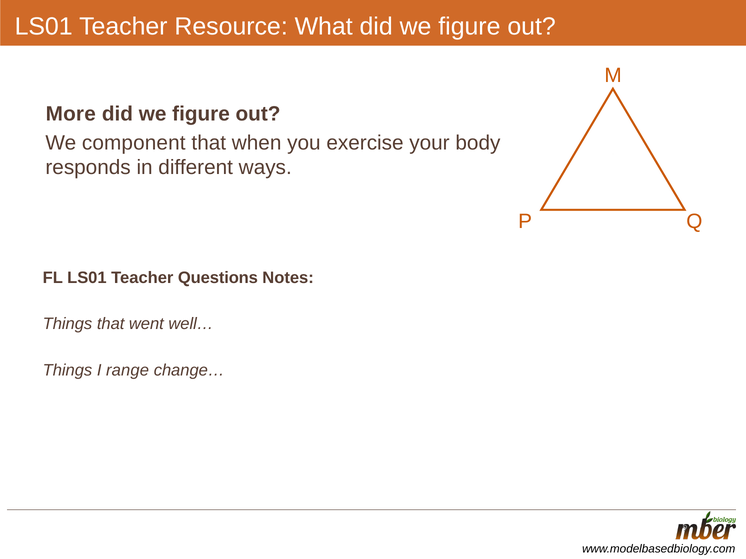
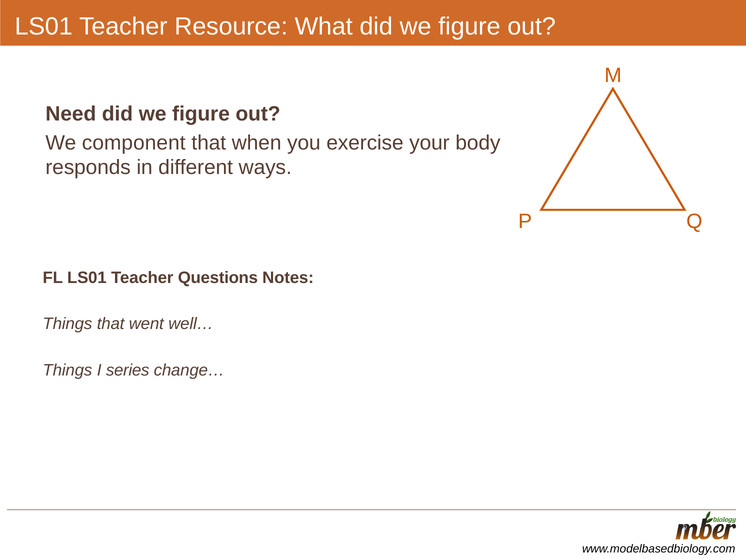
More: More -> Need (71, 114)
range: range -> series (128, 371)
